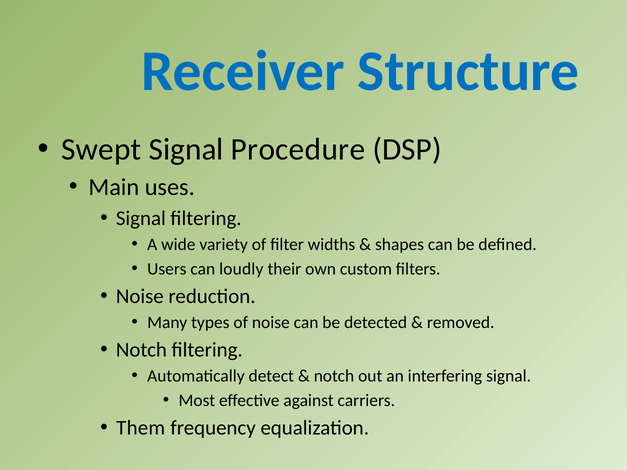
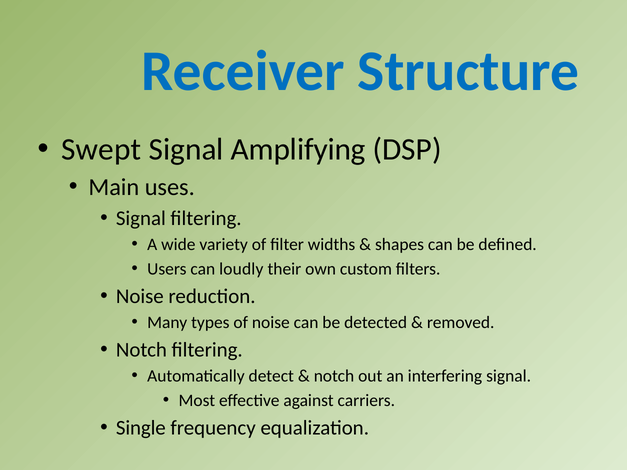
Procedure: Procedure -> Amplifying (298, 149)
Them: Them -> Single (141, 428)
